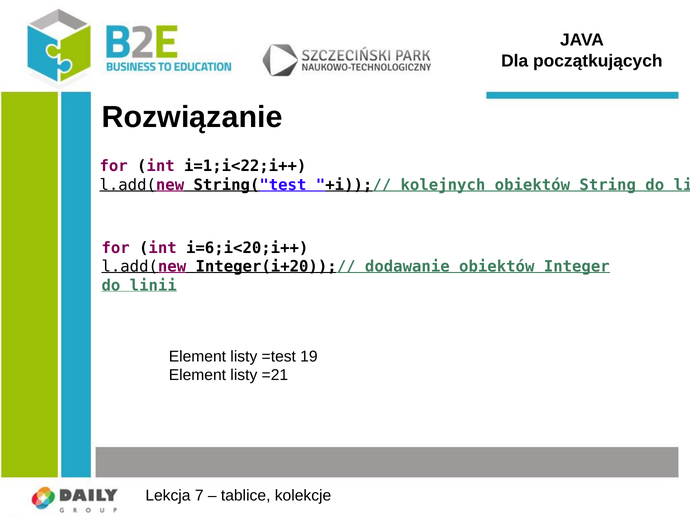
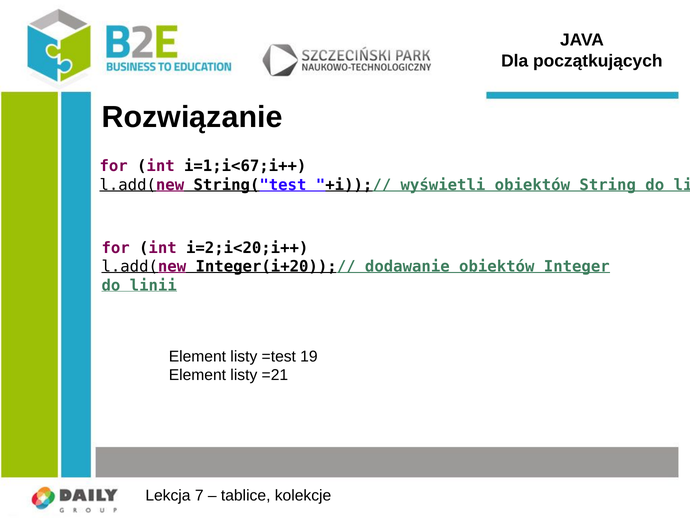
i=1;i<22;i++: i=1;i<22;i++ -> i=1;i<67;i++ (245, 166)
kolejnych: kolejnych -> wyświetli (443, 185)
i=6;i<20;i++: i=6;i<20;i++ -> i=2;i<20;i++ (247, 248)
